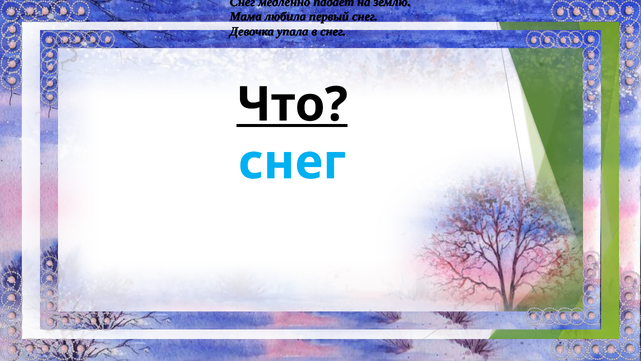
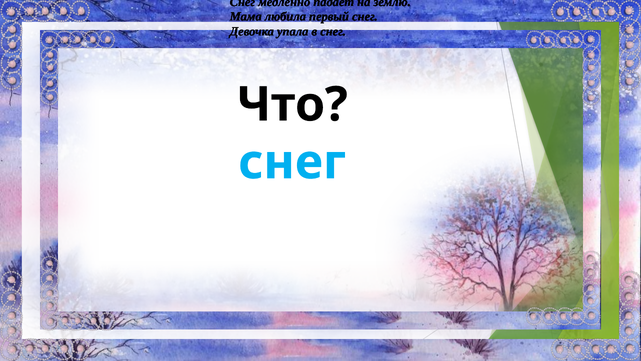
Что underline: present -> none (292, 105)
